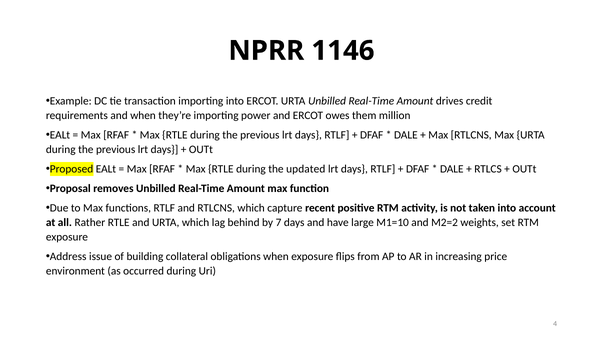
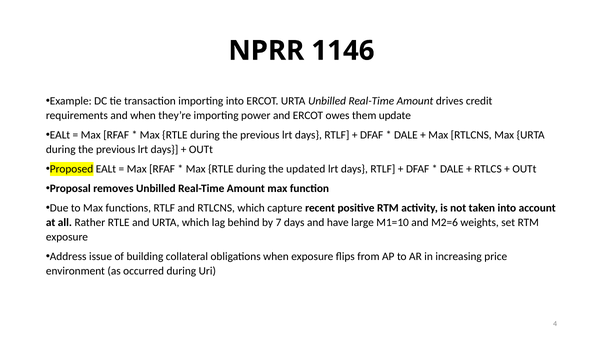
million: million -> update (395, 116)
M2=2: M2=2 -> M2=6 (445, 223)
